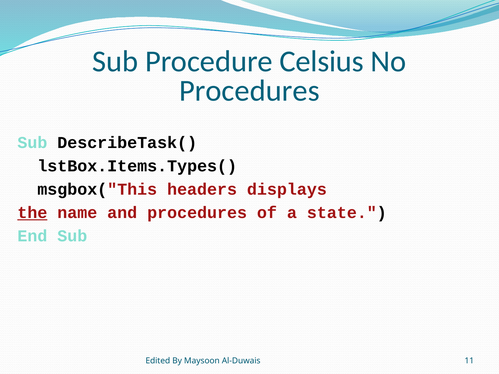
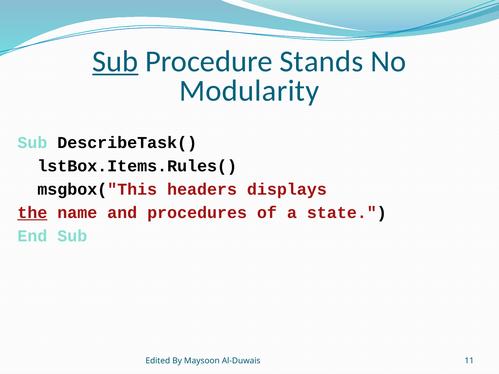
Sub underline: none -> present (115, 61)
Celsius: Celsius -> Stands (321, 61)
Procedures: Procedures -> Modularity (249, 91)
lstBox.Items.Types(: lstBox.Items.Types( -> lstBox.Items.Rules( (137, 166)
